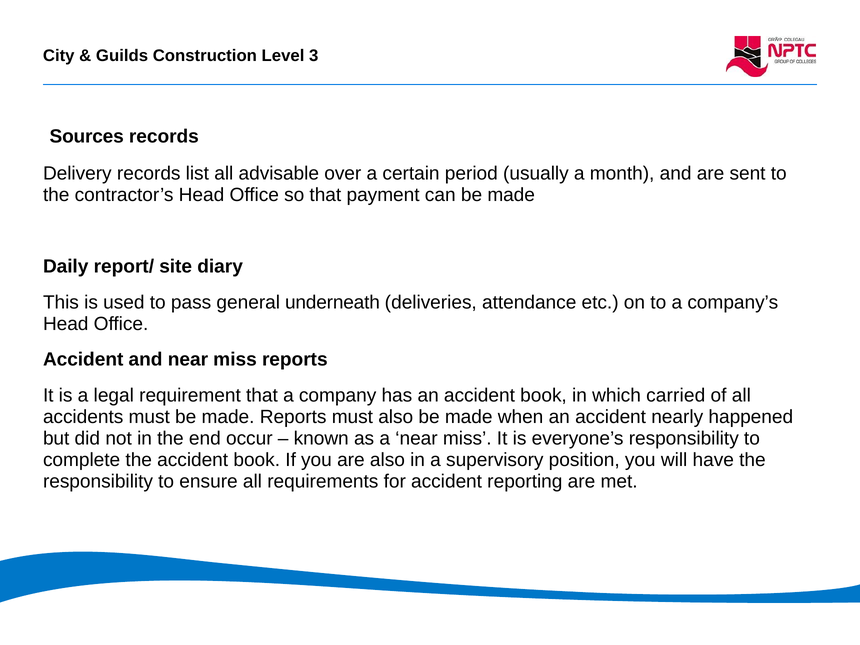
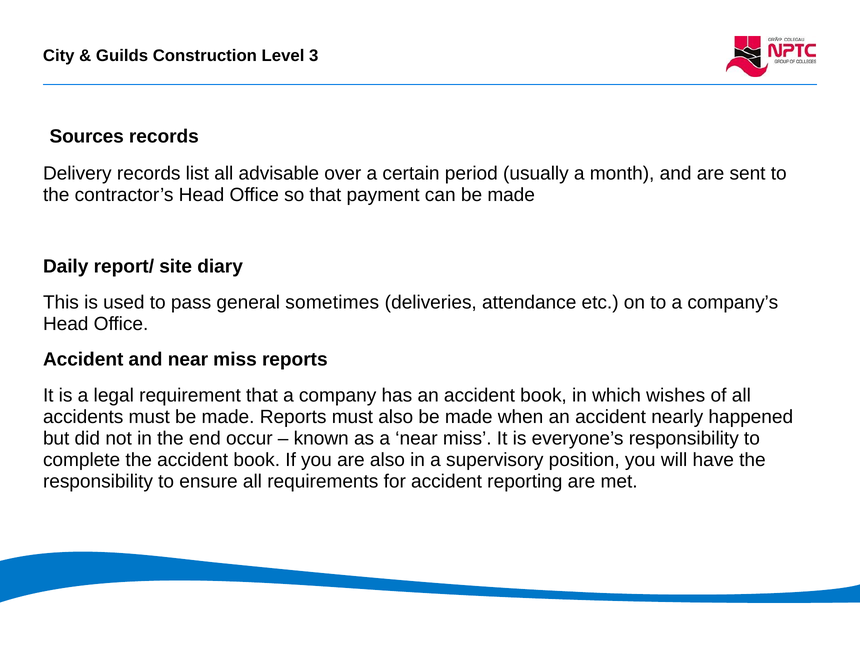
underneath: underneath -> sometimes (332, 302)
carried: carried -> wishes (676, 395)
